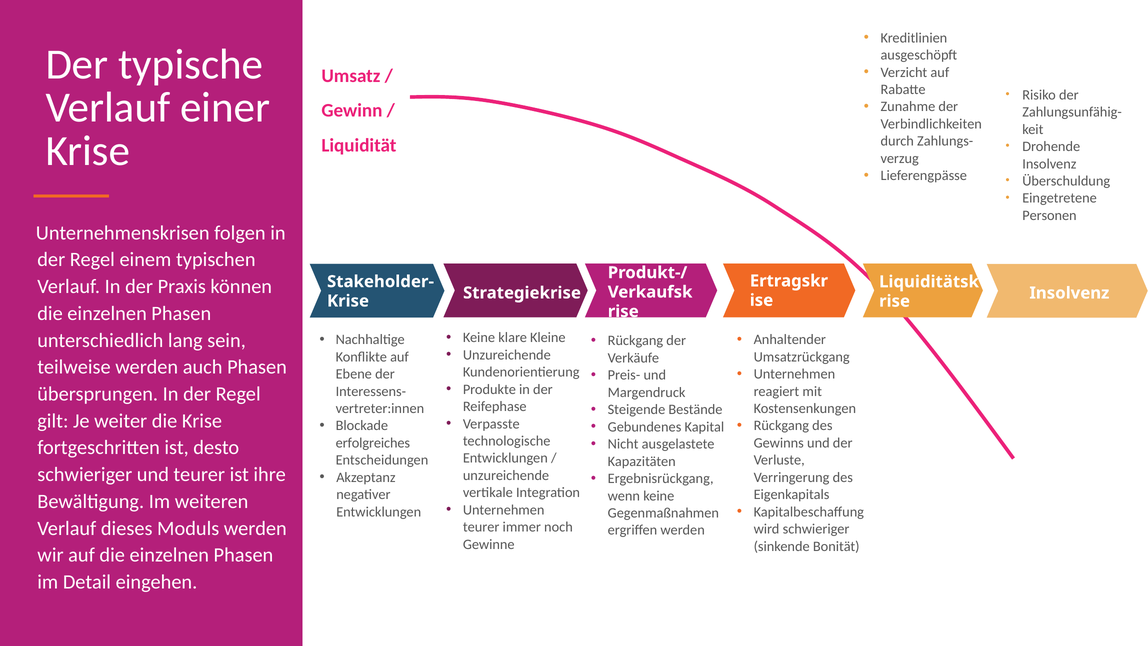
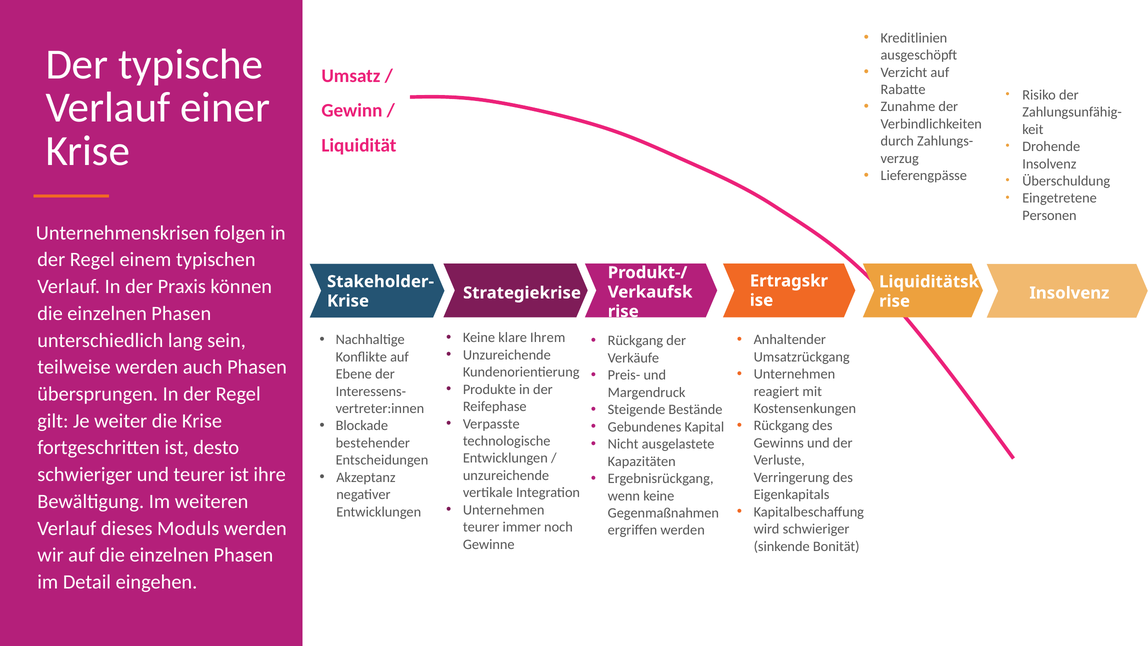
Kleine: Kleine -> Ihrem (548, 338)
erfolgreiches: erfolgreiches -> bestehender (373, 443)
